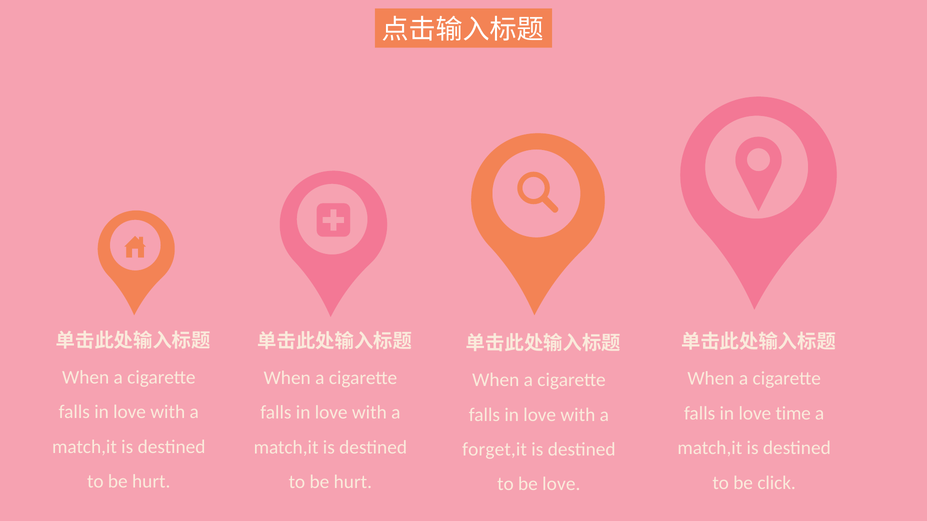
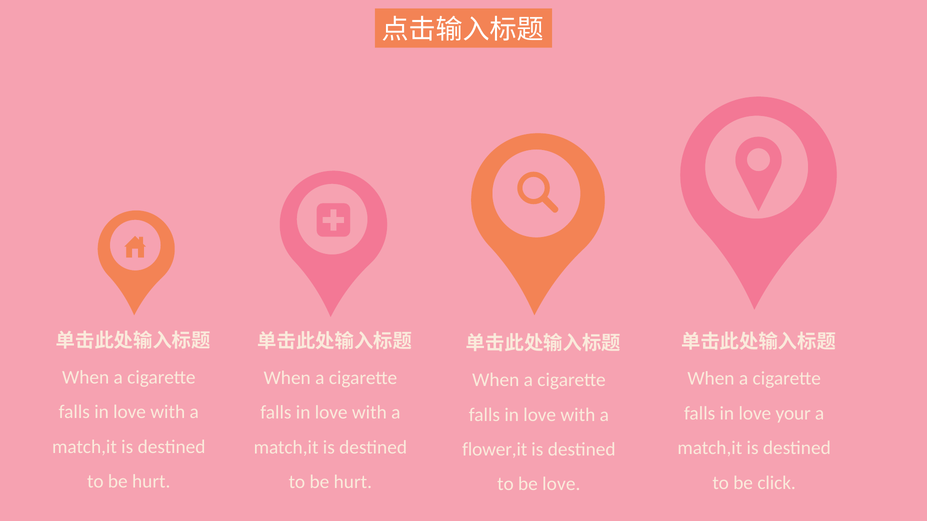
time: time -> your (793, 414)
forget,it: forget,it -> flower,it (495, 450)
